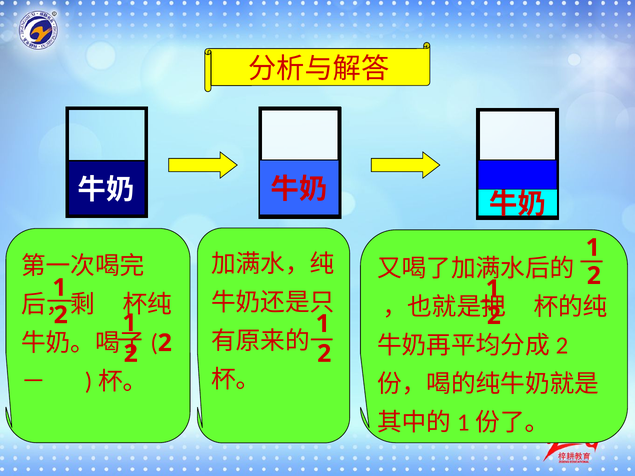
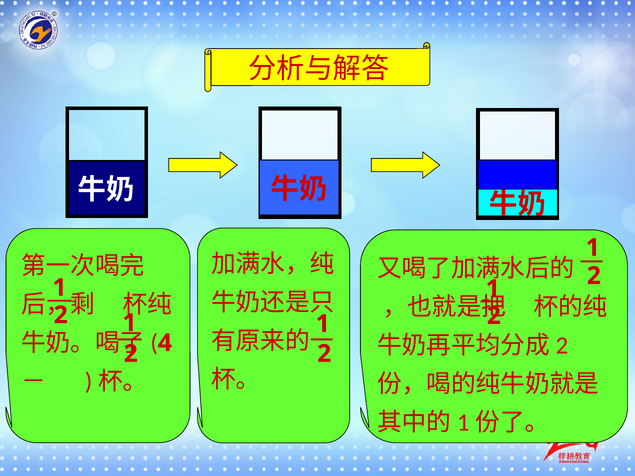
2: 2 -> 4 (165, 343)
